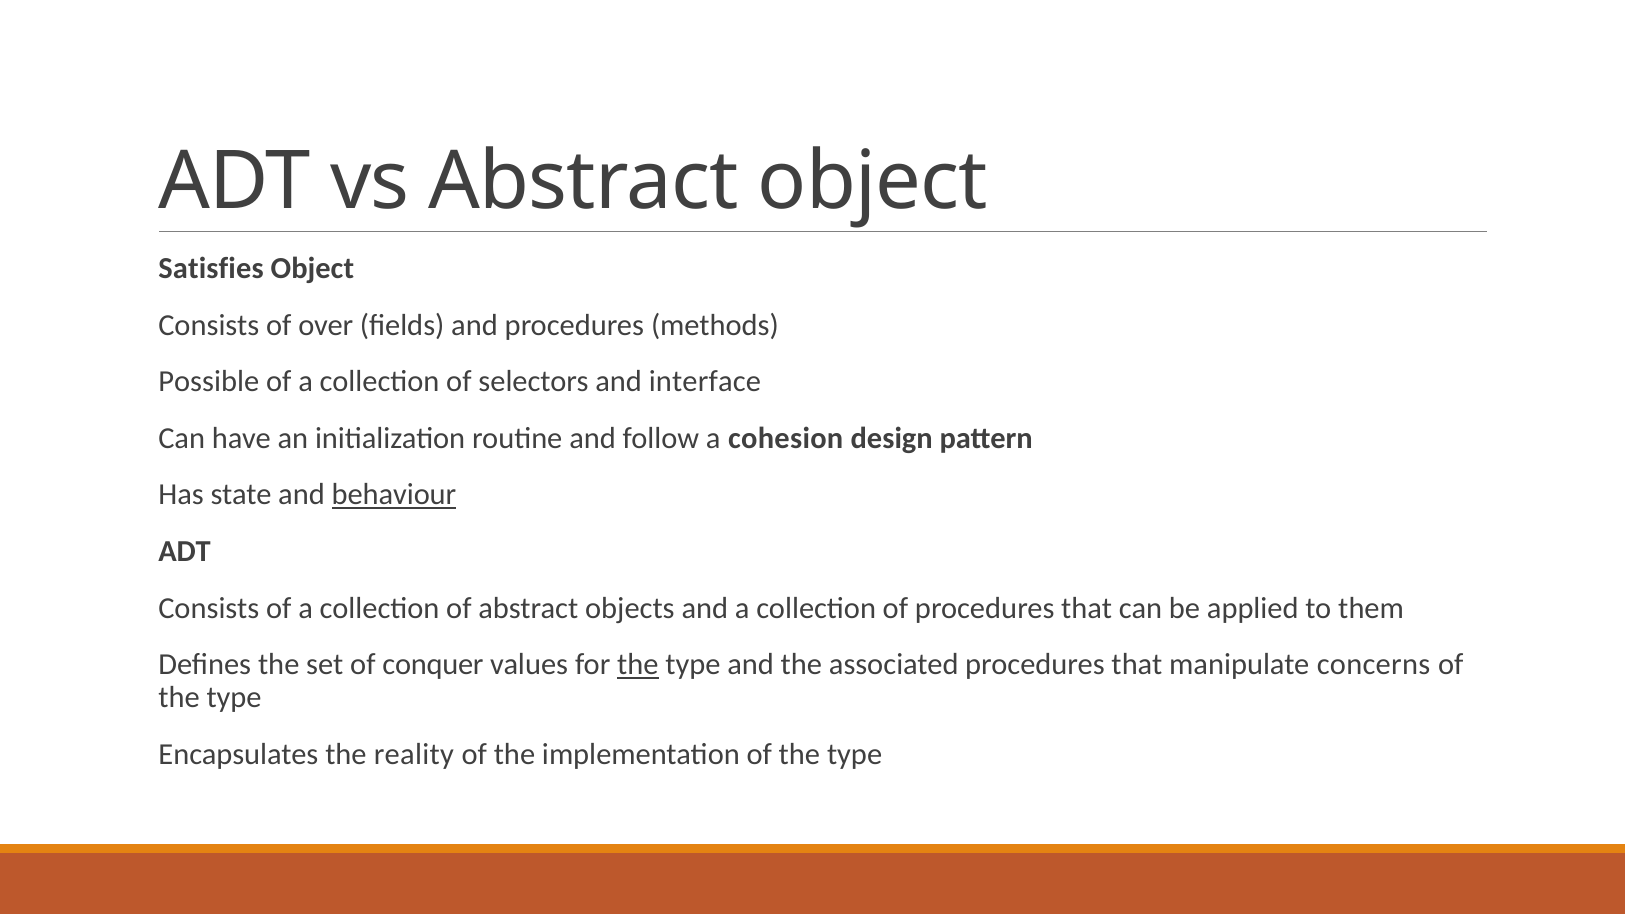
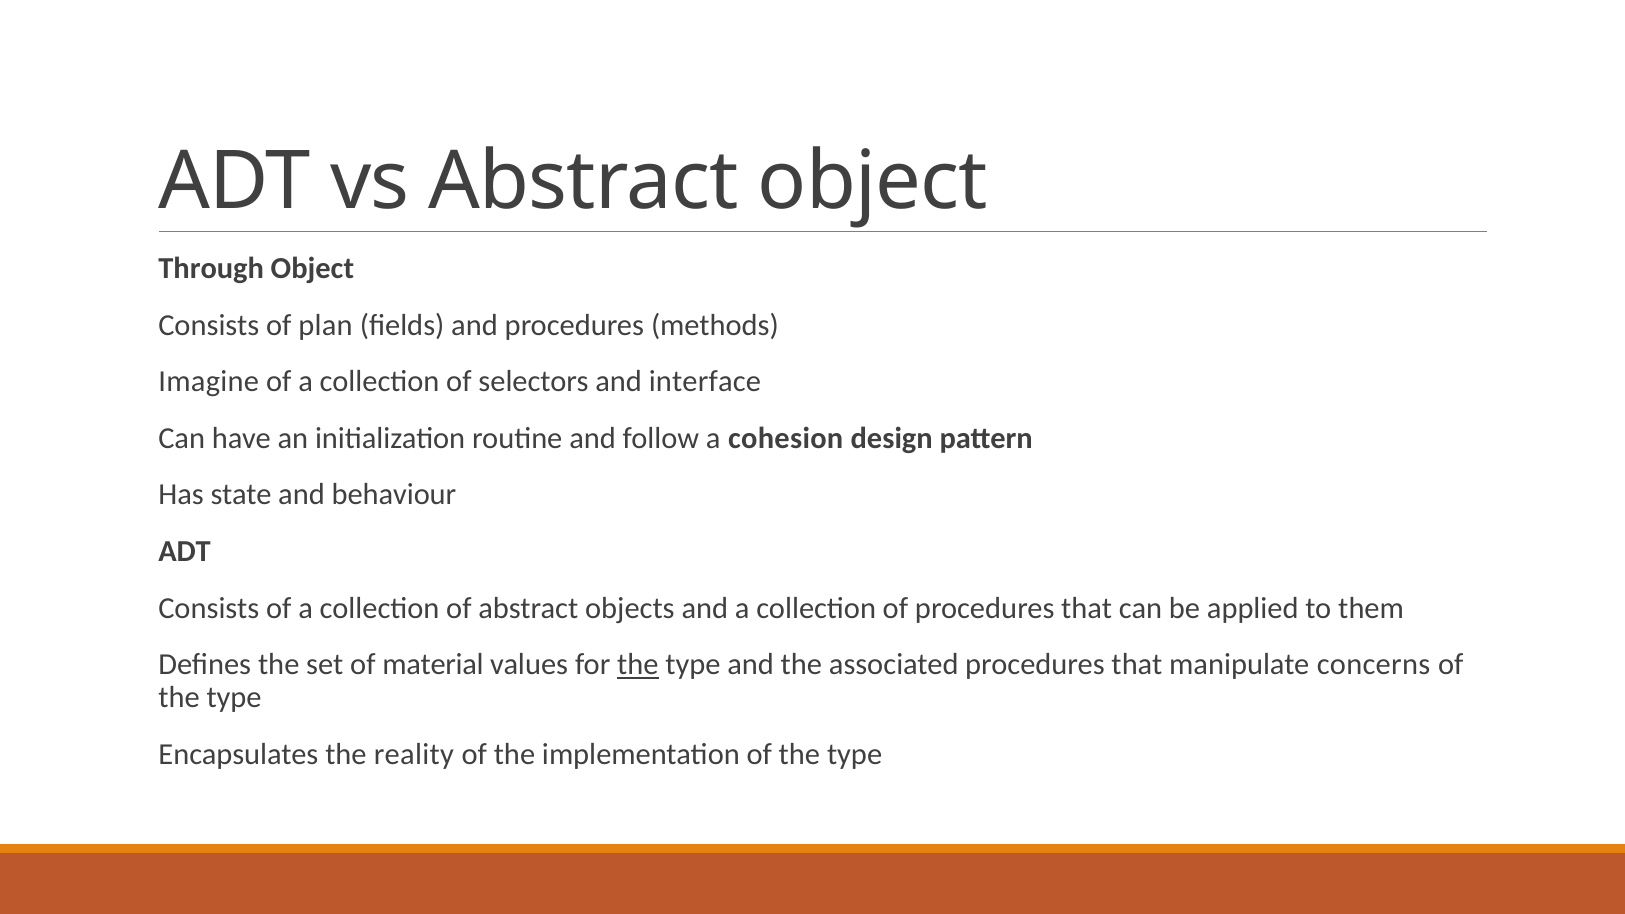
Satisfies: Satisfies -> Through (211, 268)
over: over -> plan (325, 325)
Possible: Possible -> Imagine (209, 382)
behaviour underline: present -> none (394, 495)
conquer: conquer -> material (433, 665)
